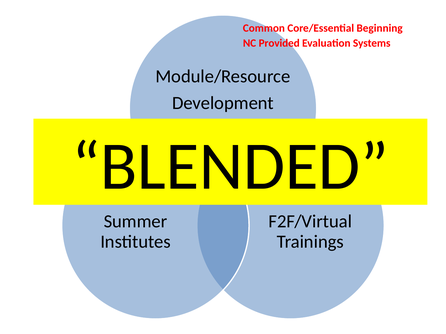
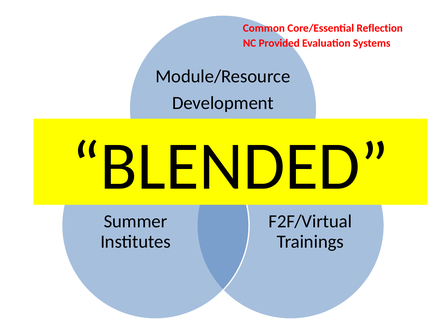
Beginning: Beginning -> Reflection (380, 28)
